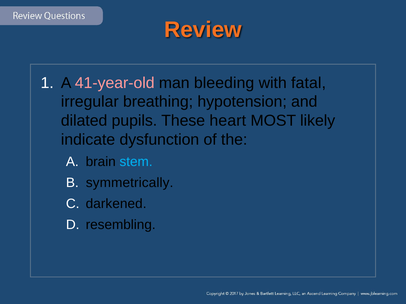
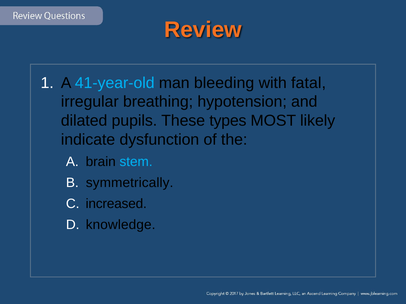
41-year-old colour: pink -> light blue (115, 83)
heart: heart -> types (228, 121)
darkened: darkened -> increased (116, 204)
resembling: resembling -> knowledge (121, 225)
